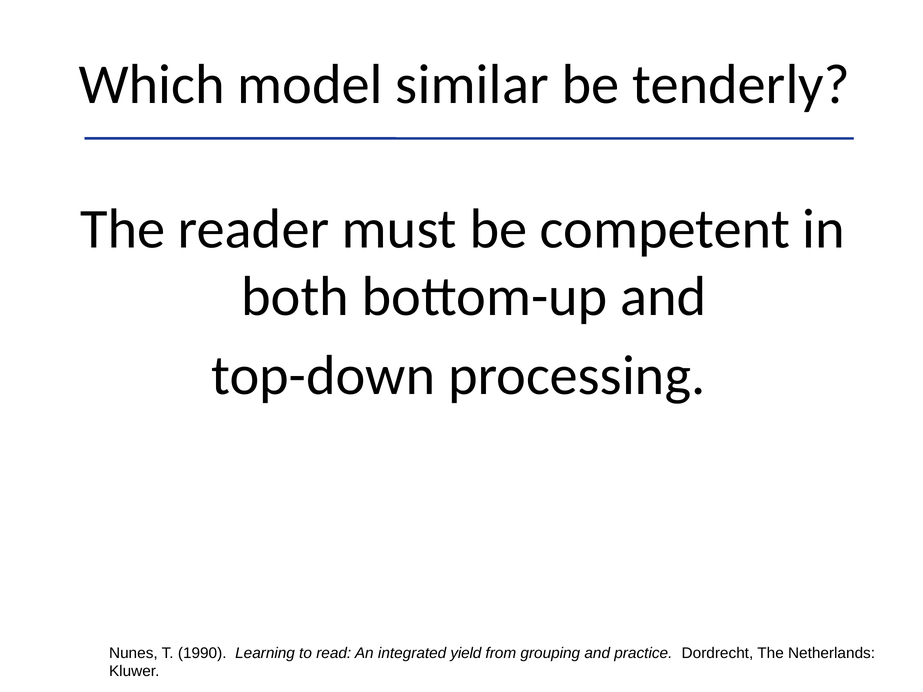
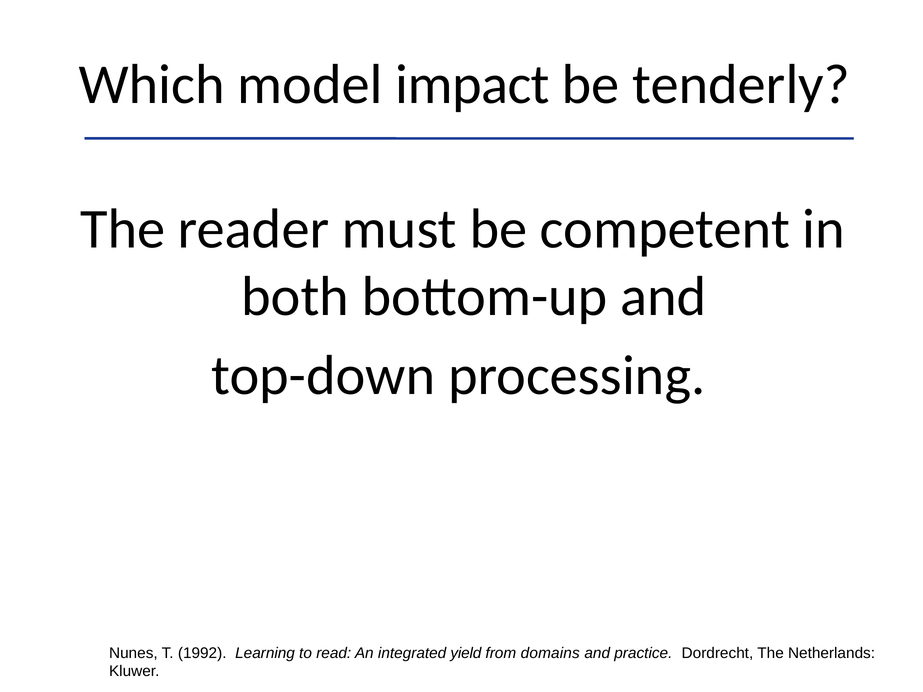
similar: similar -> impact (472, 85)
1990: 1990 -> 1992 (202, 653)
grouping: grouping -> domains (550, 653)
